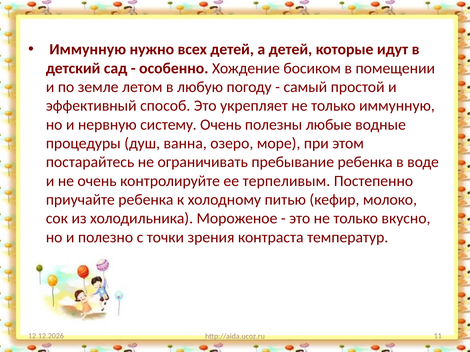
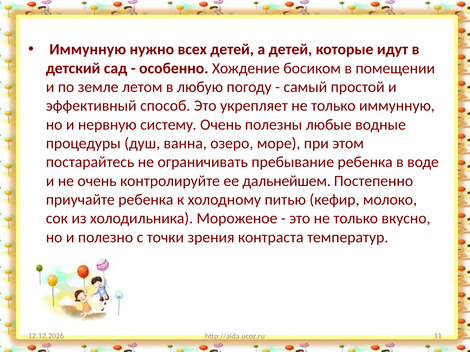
терпеливым: терпеливым -> дальнейшем (287, 181)
